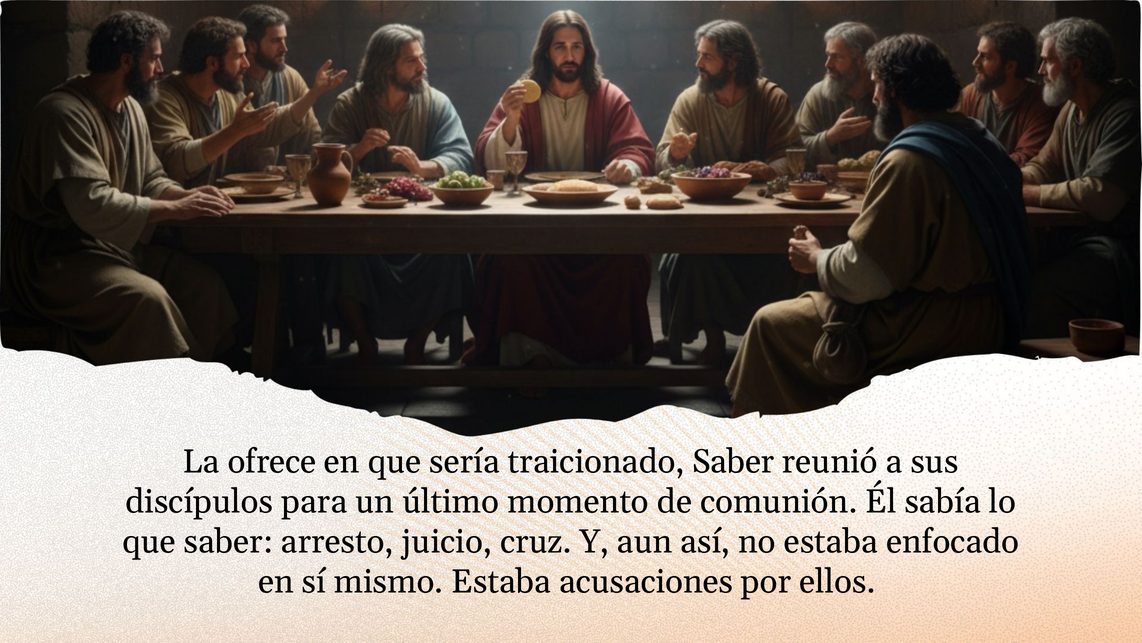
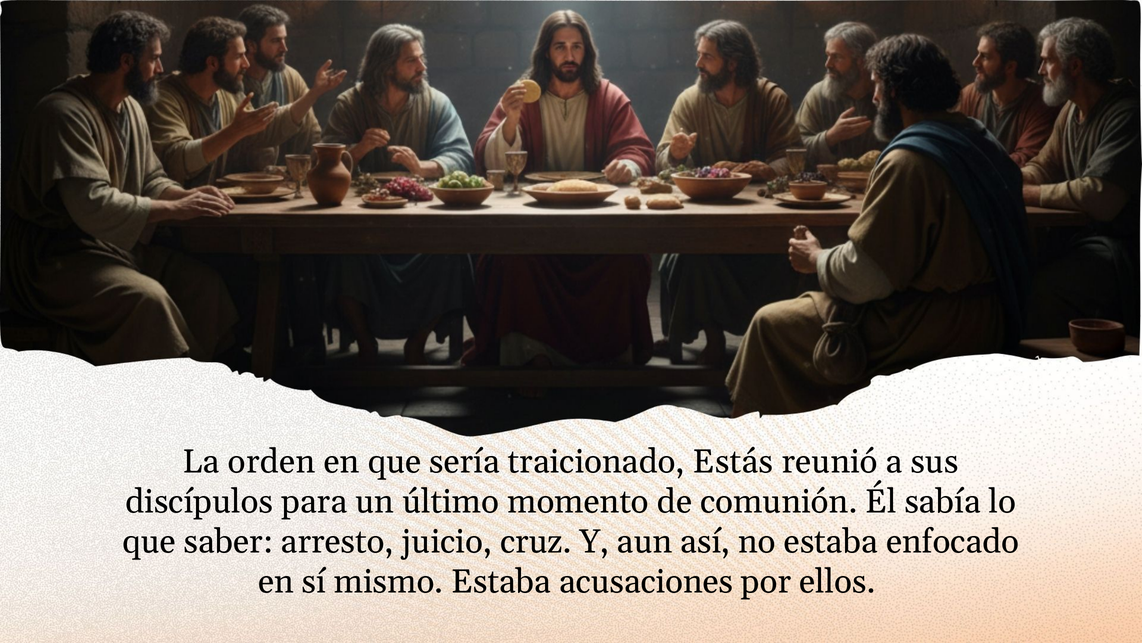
ofrece: ofrece -> orden (272, 461)
traicionado Saber: Saber -> Estás (733, 461)
